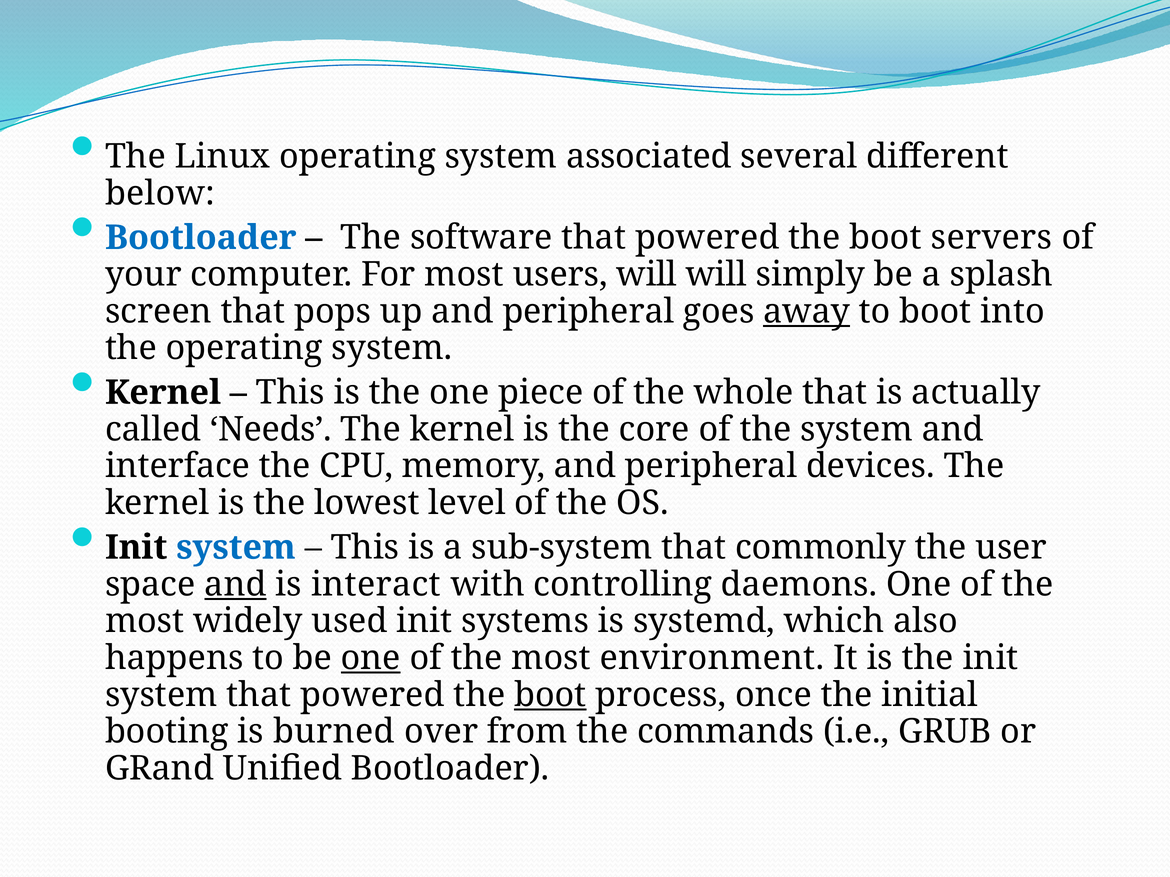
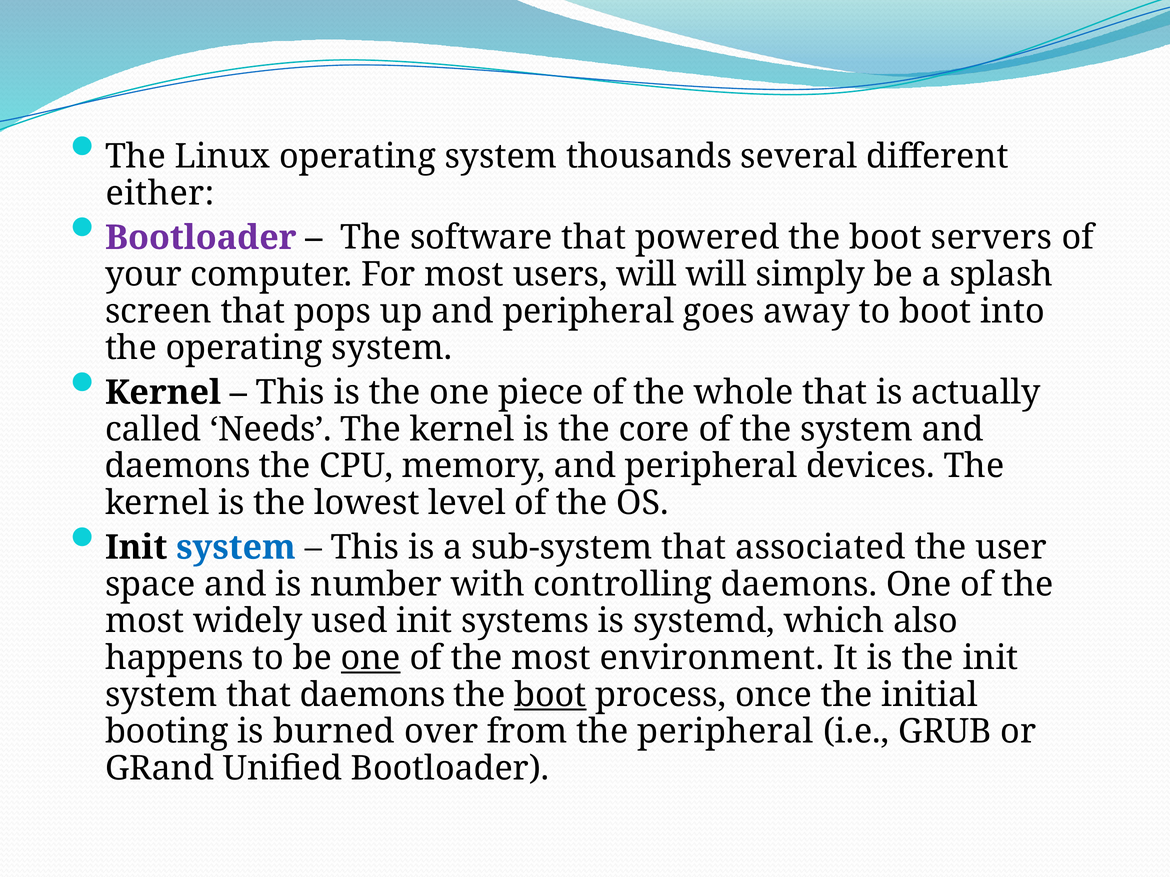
associated: associated -> thousands (649, 157)
below: below -> either (160, 193)
Bootloader colour: blue -> purple (201, 238)
away underline: present -> none (807, 312)
interface: interface -> daemons (178, 467)
commonly: commonly -> associated (820, 548)
and underline: present -> none (236, 585)
interact: interact -> number (376, 585)
system that powered: powered -> daemons (373, 695)
the commands: commands -> peripheral (726, 732)
